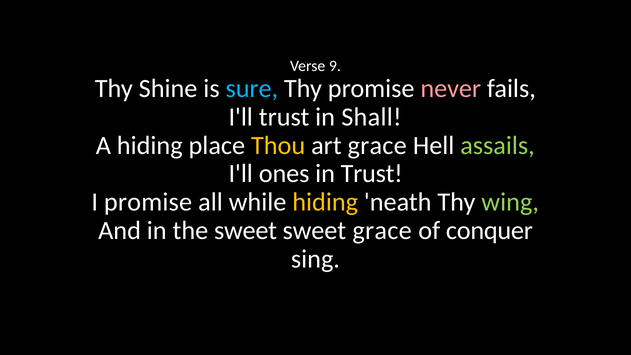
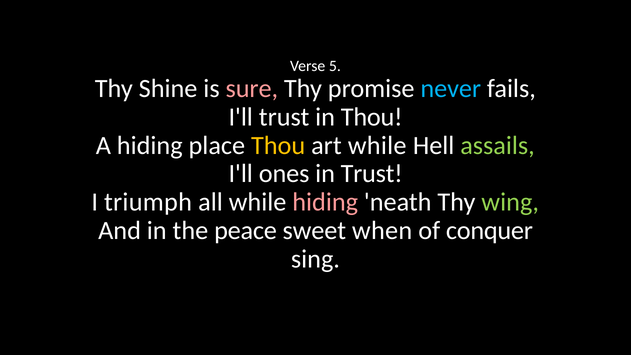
9: 9 -> 5 (335, 66)
sure colour: light blue -> pink (252, 89)
never colour: pink -> light blue (451, 89)
in Shall: Shall -> Thou (372, 117)
art grace: grace -> while (377, 145)
I promise: promise -> triumph (148, 202)
hiding colour: yellow -> pink (325, 202)
the sweet: sweet -> peace (245, 230)
sweet grace: grace -> when (382, 230)
